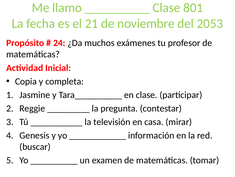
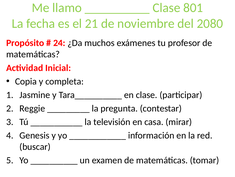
2053: 2053 -> 2080 (210, 23)
